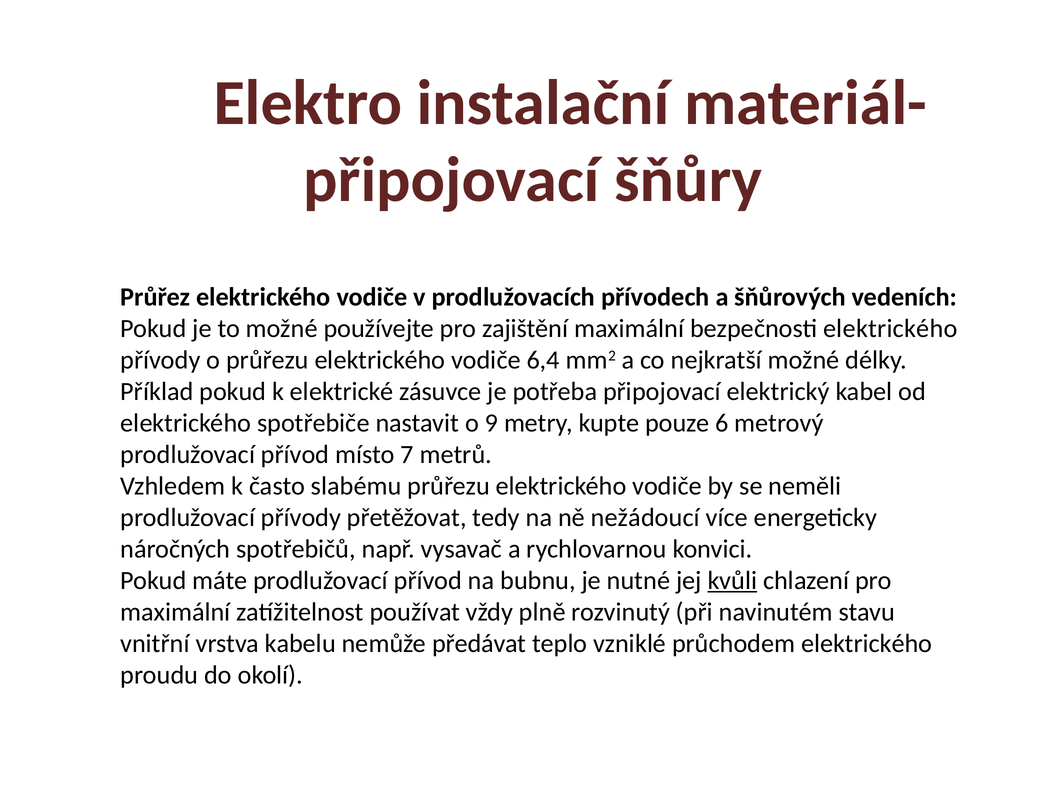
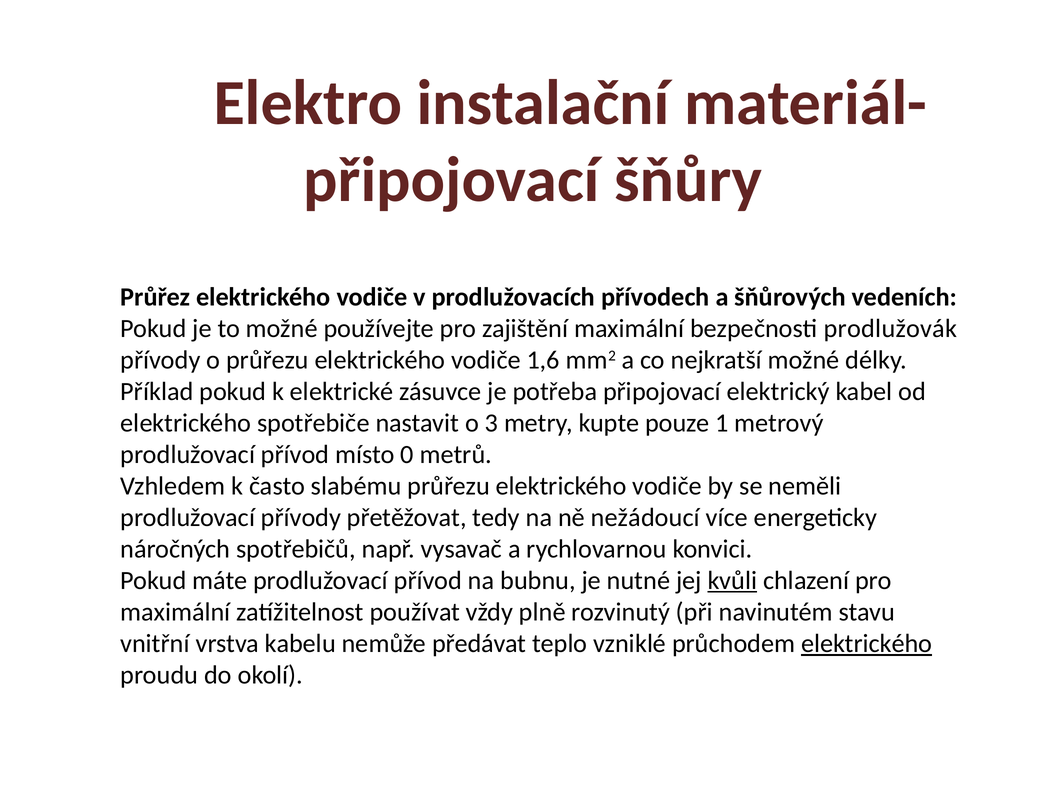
bezpečnosti elektrického: elektrického -> prodlužovák (890, 329)
6,4: 6,4 -> 1,6 (543, 360)
9: 9 -> 3 (492, 423)
6: 6 -> 1 (722, 423)
7: 7 -> 0 (407, 455)
elektrického underline: none -> present (867, 644)
